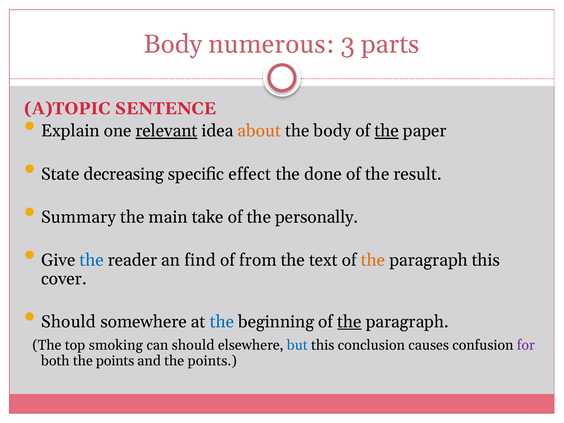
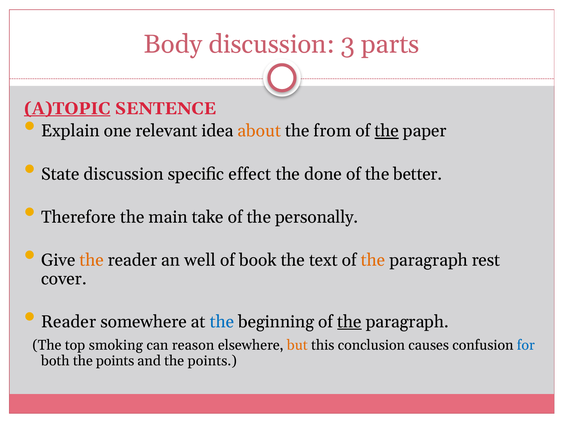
Body numerous: numerous -> discussion (271, 44)
A)TOPIC underline: none -> present (67, 109)
relevant underline: present -> none (167, 131)
the body: body -> from (332, 131)
State decreasing: decreasing -> discussion (124, 174)
result: result -> better (418, 174)
Summary: Summary -> Therefore (79, 217)
the colour: blue -> orange (92, 260)
find: find -> well (200, 260)
from: from -> book (258, 260)
paragraph this: this -> rest (486, 260)
Should: Should -> Reader (69, 322)
can should: should -> reason (193, 345)
but colour: blue -> orange (297, 345)
for colour: purple -> blue (526, 345)
